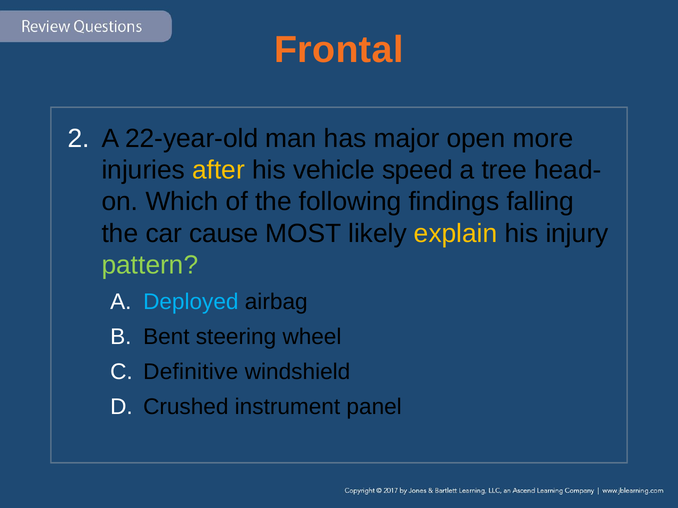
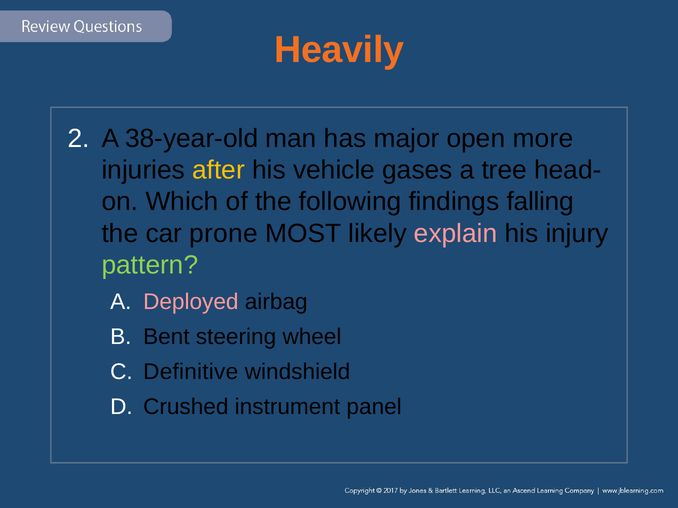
Frontal: Frontal -> Heavily (339, 50)
22-year-old: 22-year-old -> 38-year-old (192, 139)
speed: speed -> gases (417, 170)
cause: cause -> prone (224, 234)
explain colour: yellow -> pink (456, 234)
Deployed colour: light blue -> pink (191, 302)
